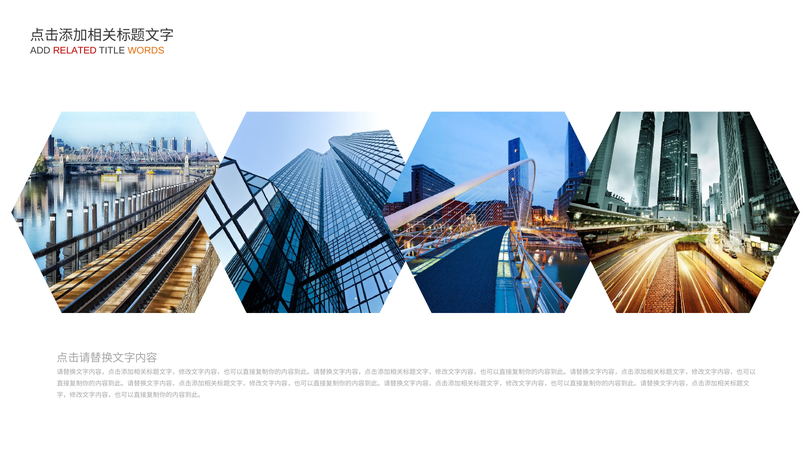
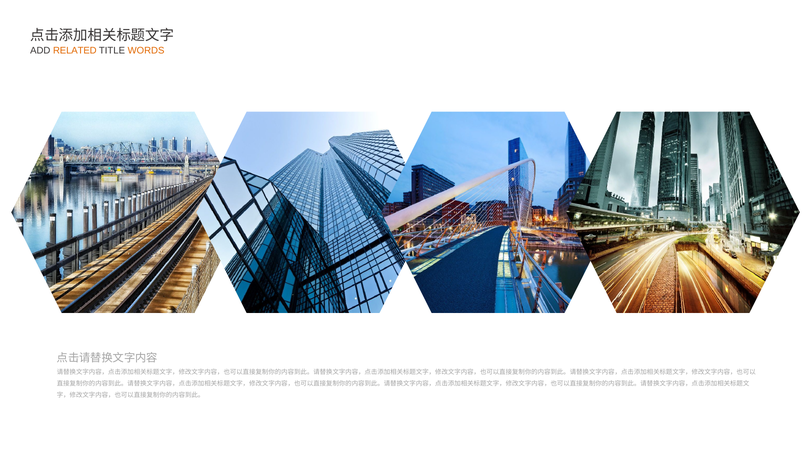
RELATED colour: red -> orange (75, 51)
